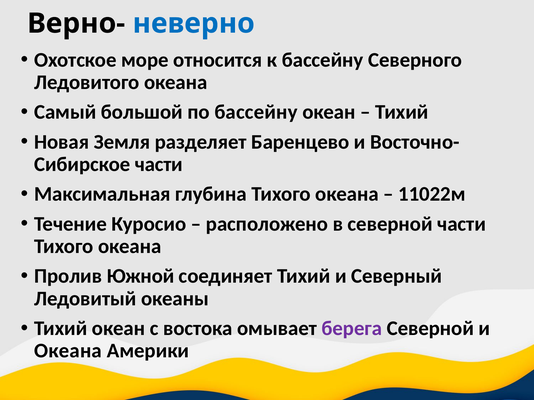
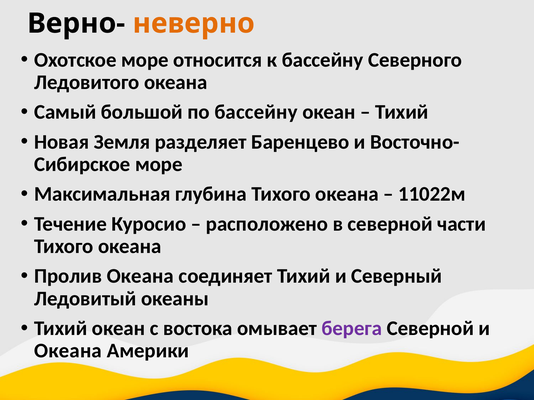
неверно colour: blue -> orange (194, 23)
части: части -> море (159, 164)
Пролив Южной: Южной -> Океана (140, 276)
